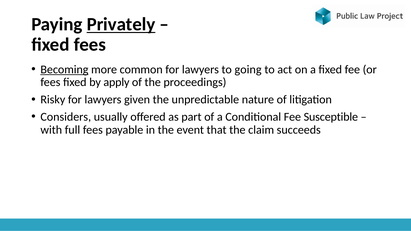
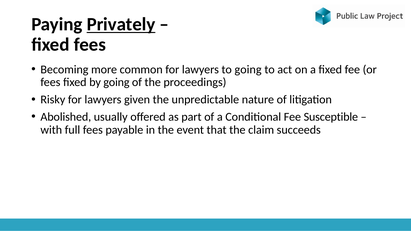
Becoming underline: present -> none (64, 69)
by apply: apply -> going (116, 82)
Considers: Considers -> Abolished (66, 117)
